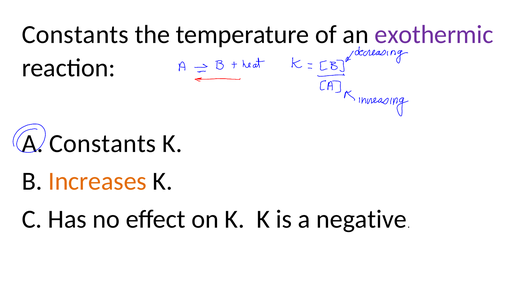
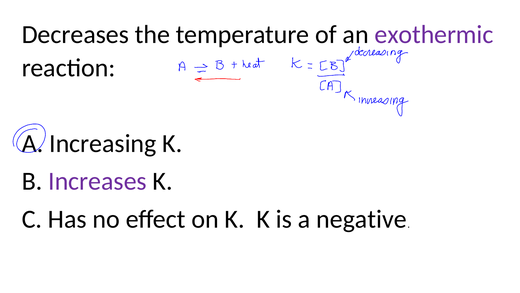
Constants: Constants -> Decreases (75, 35)
A Constants: Constants -> Increasing (103, 143)
Increases colour: orange -> purple (97, 181)
